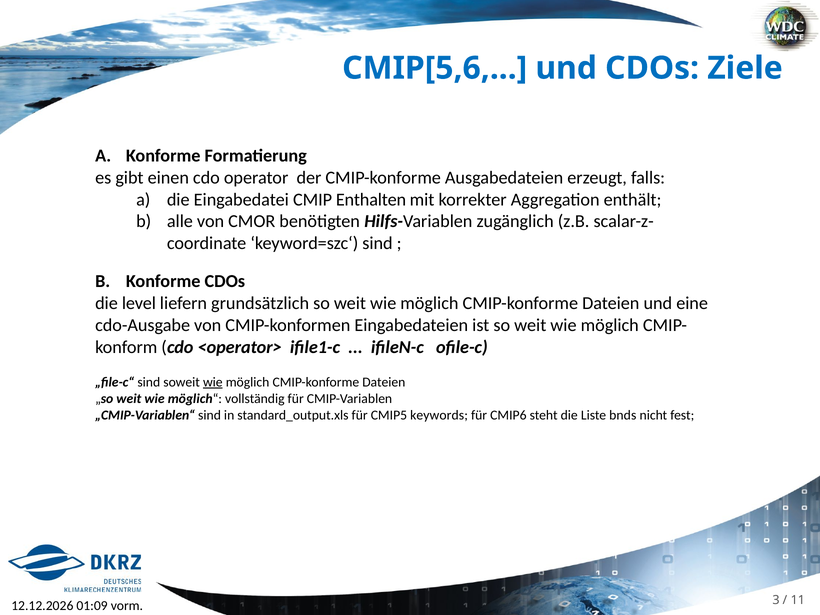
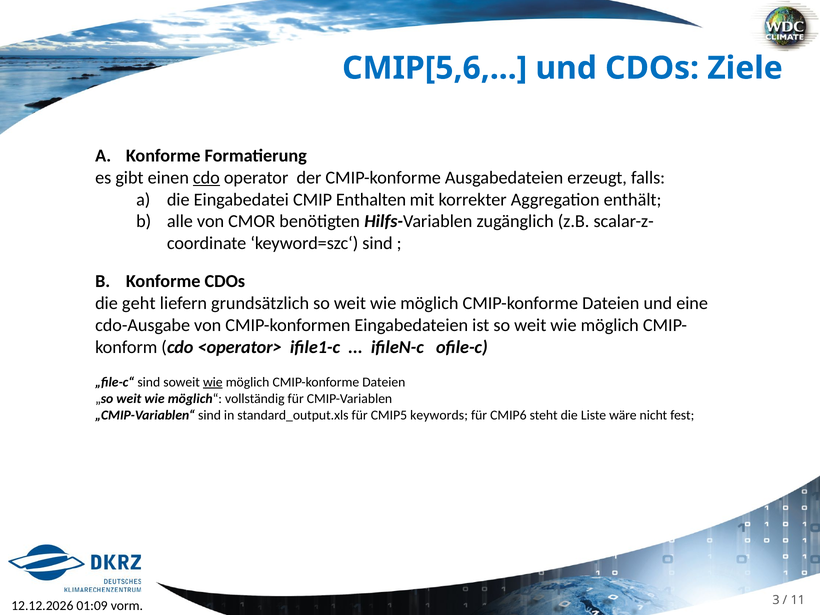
cdo underline: none -> present (206, 178)
level: level -> geht (139, 303)
bnds: bnds -> wäre (623, 415)
